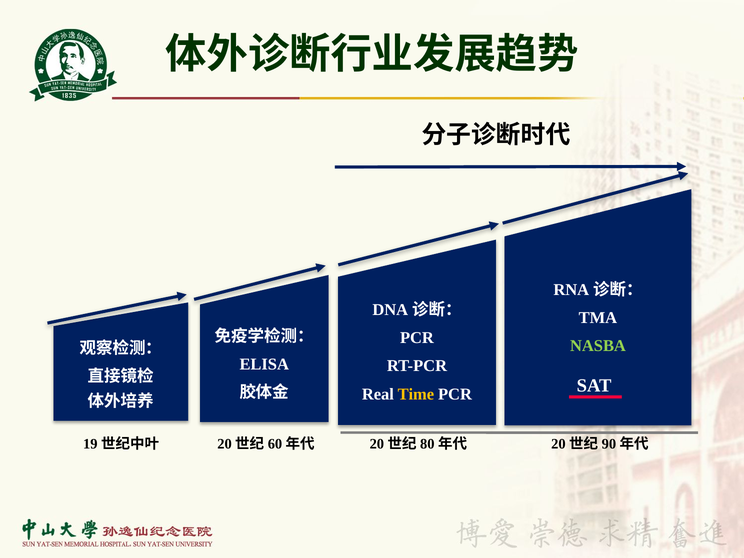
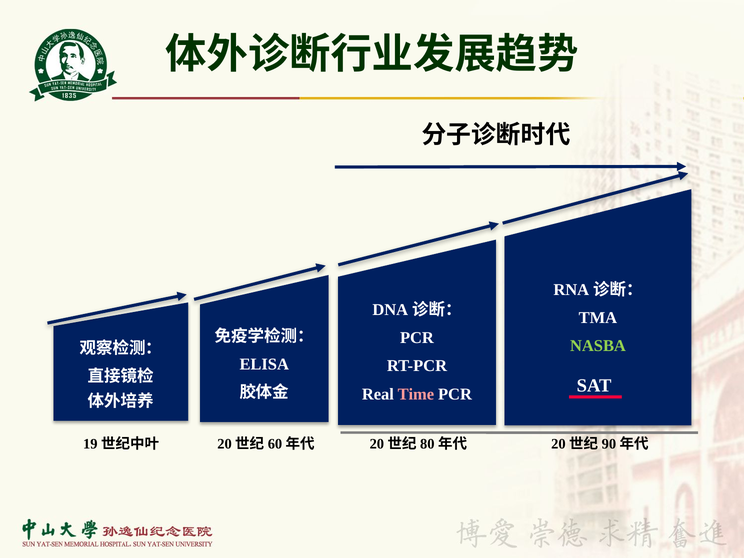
Time colour: yellow -> pink (416, 394)
